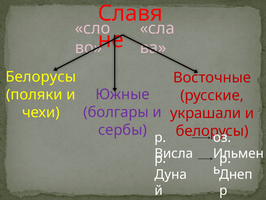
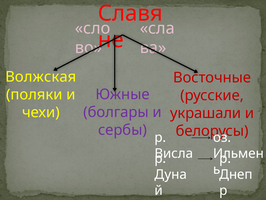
Белорусы: Белорусы -> Волжская (41, 77)
